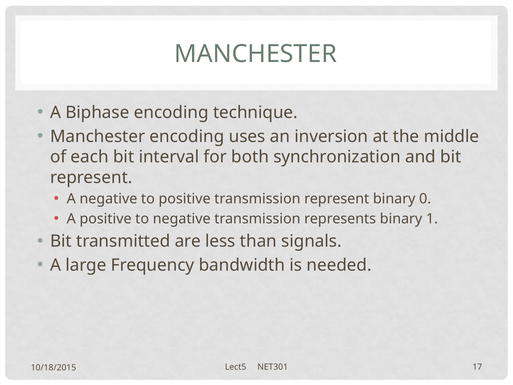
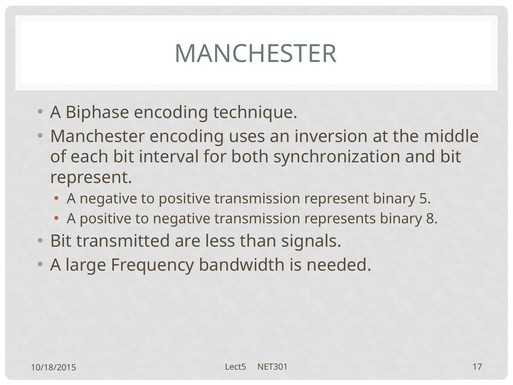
0: 0 -> 5 (425, 199)
1: 1 -> 8 (432, 219)
